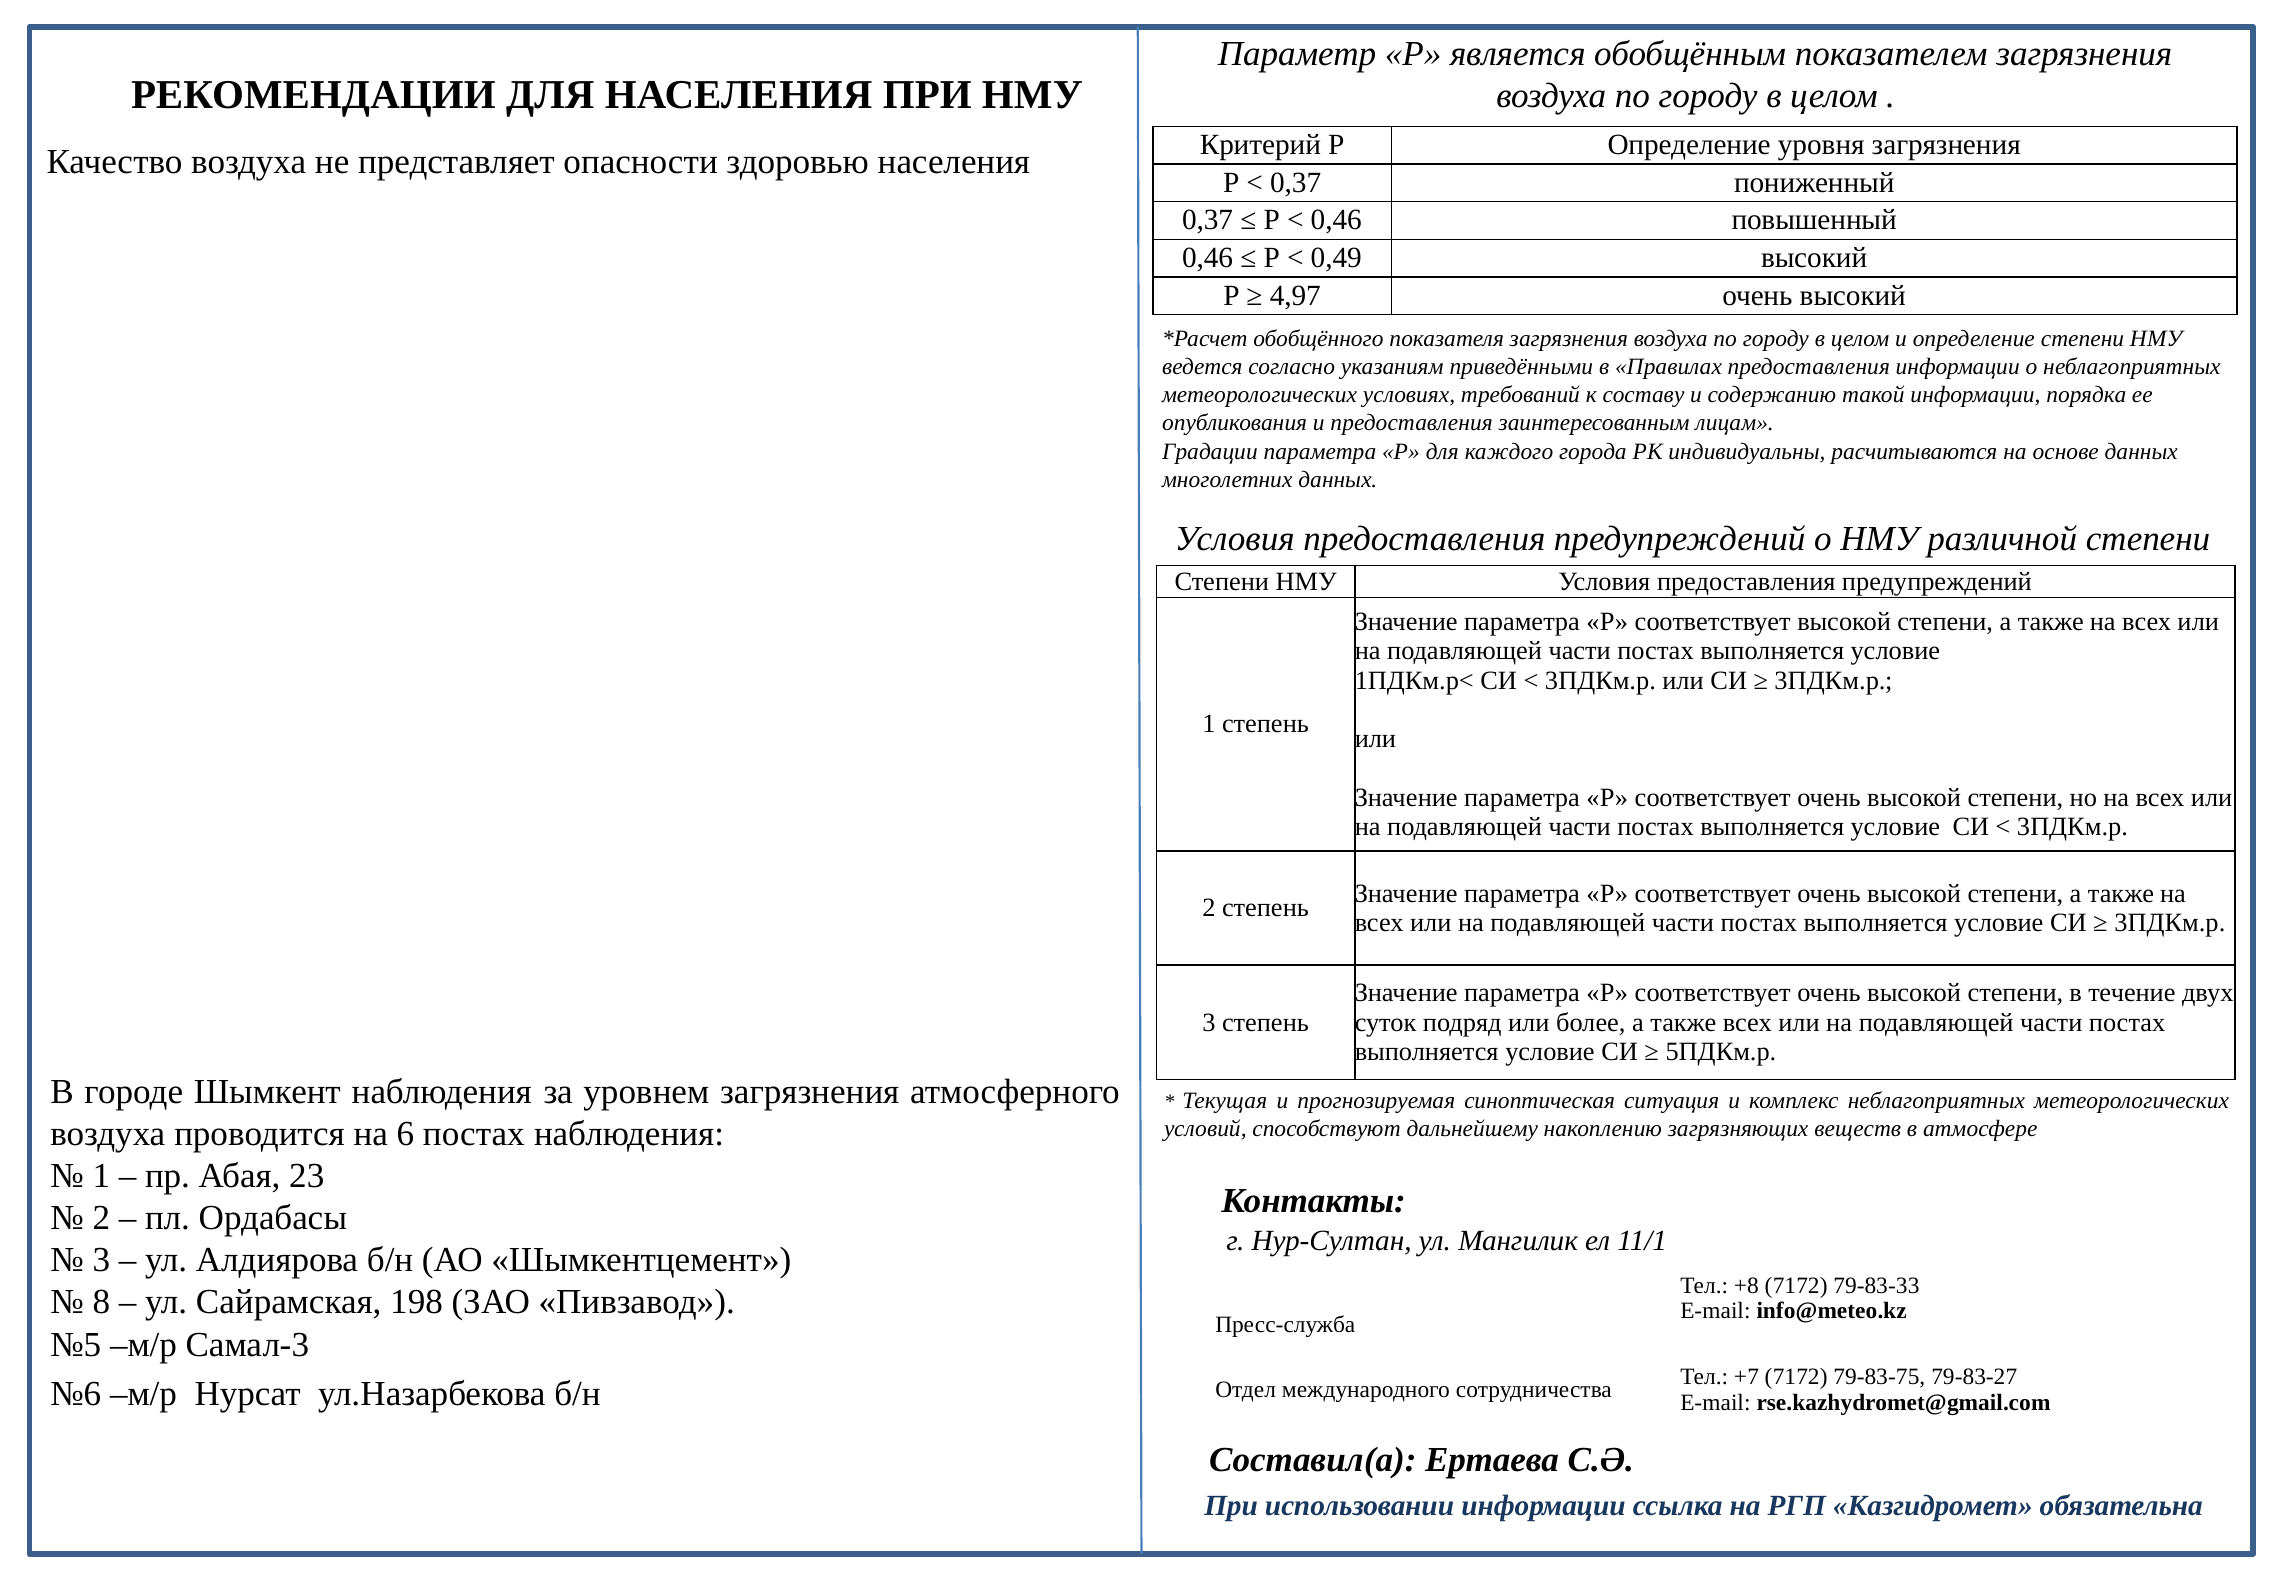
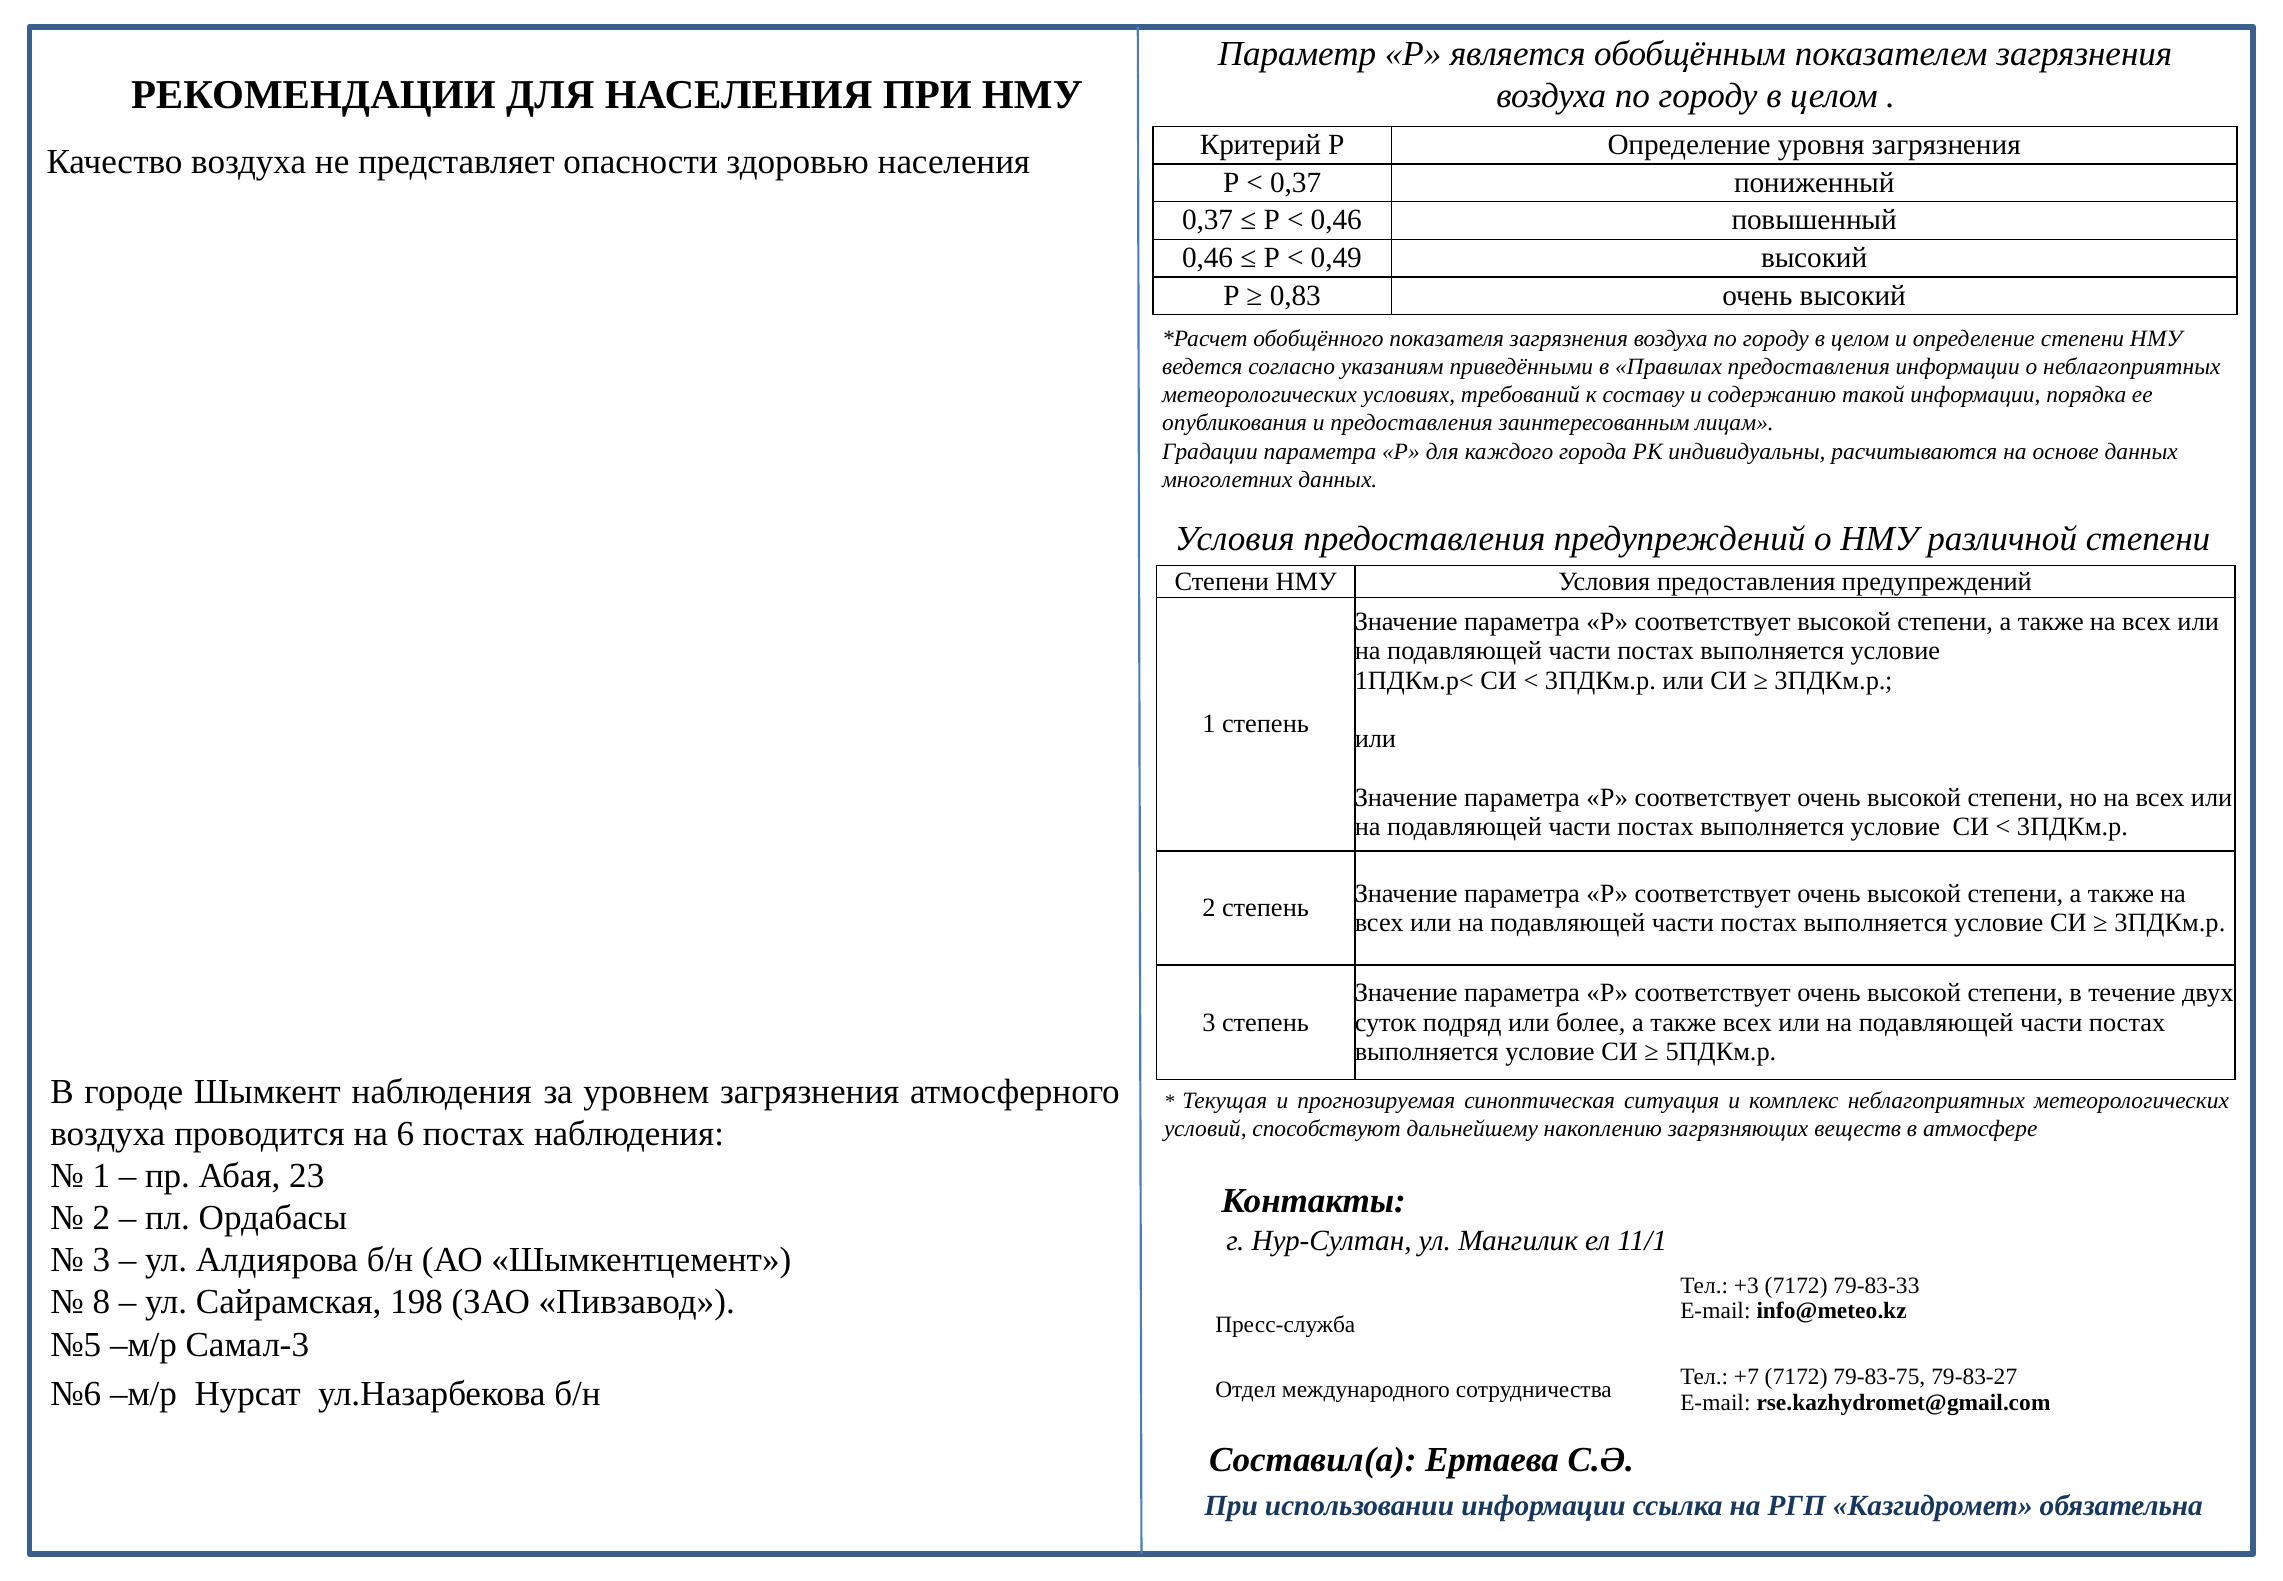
4,97: 4,97 -> 0,83 (1295, 296)
+8: +8 -> +3 (1746, 1285)
